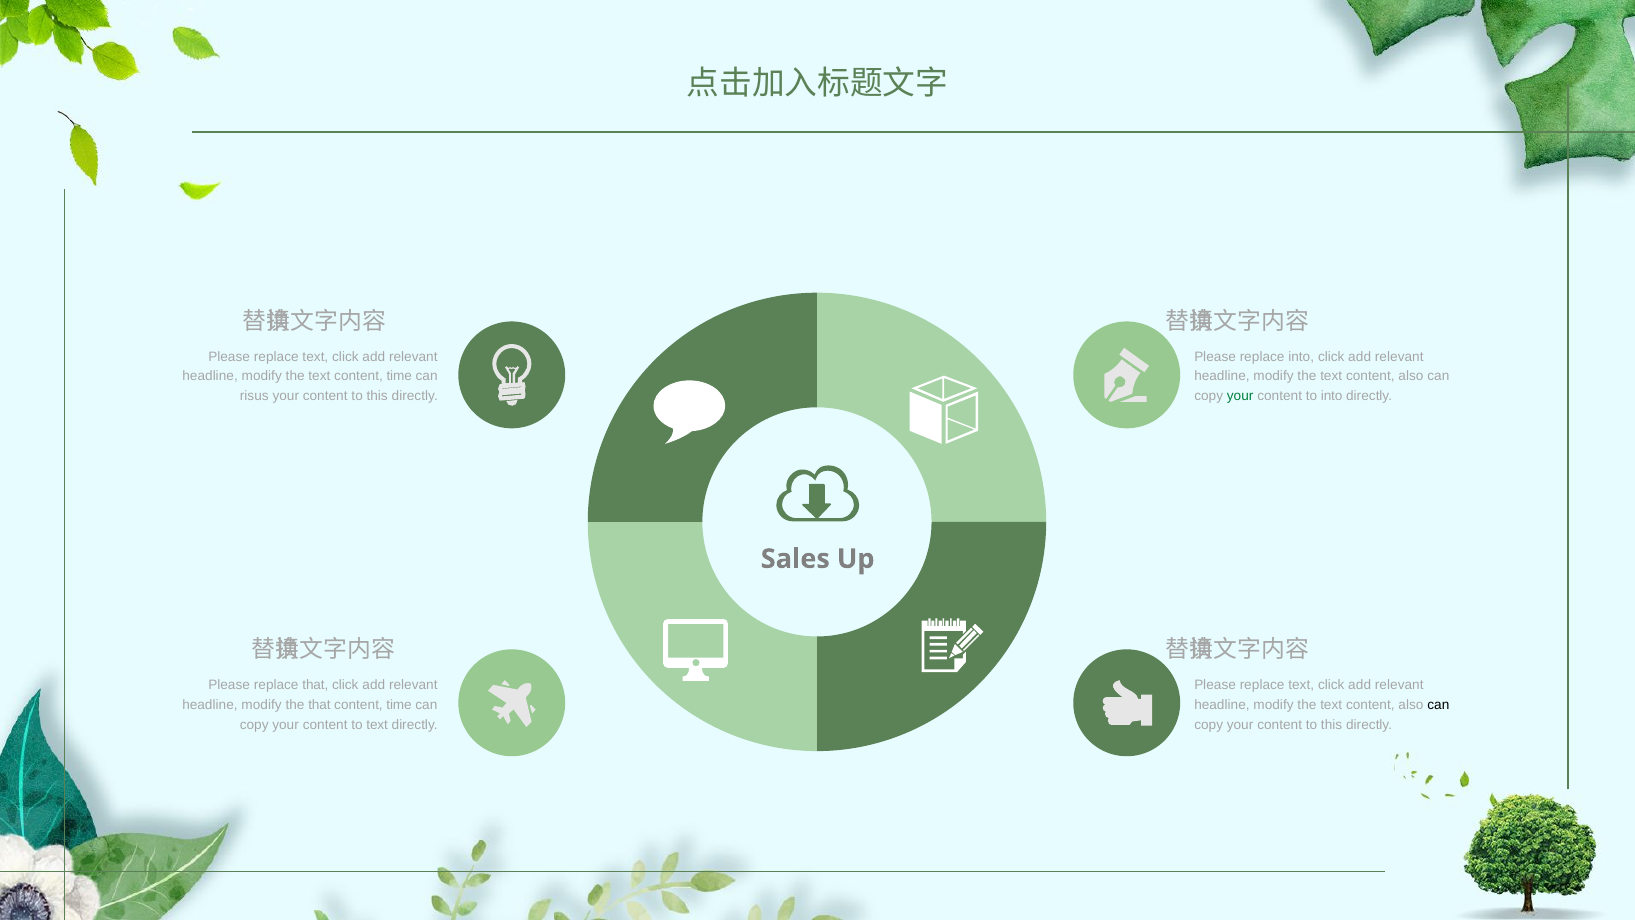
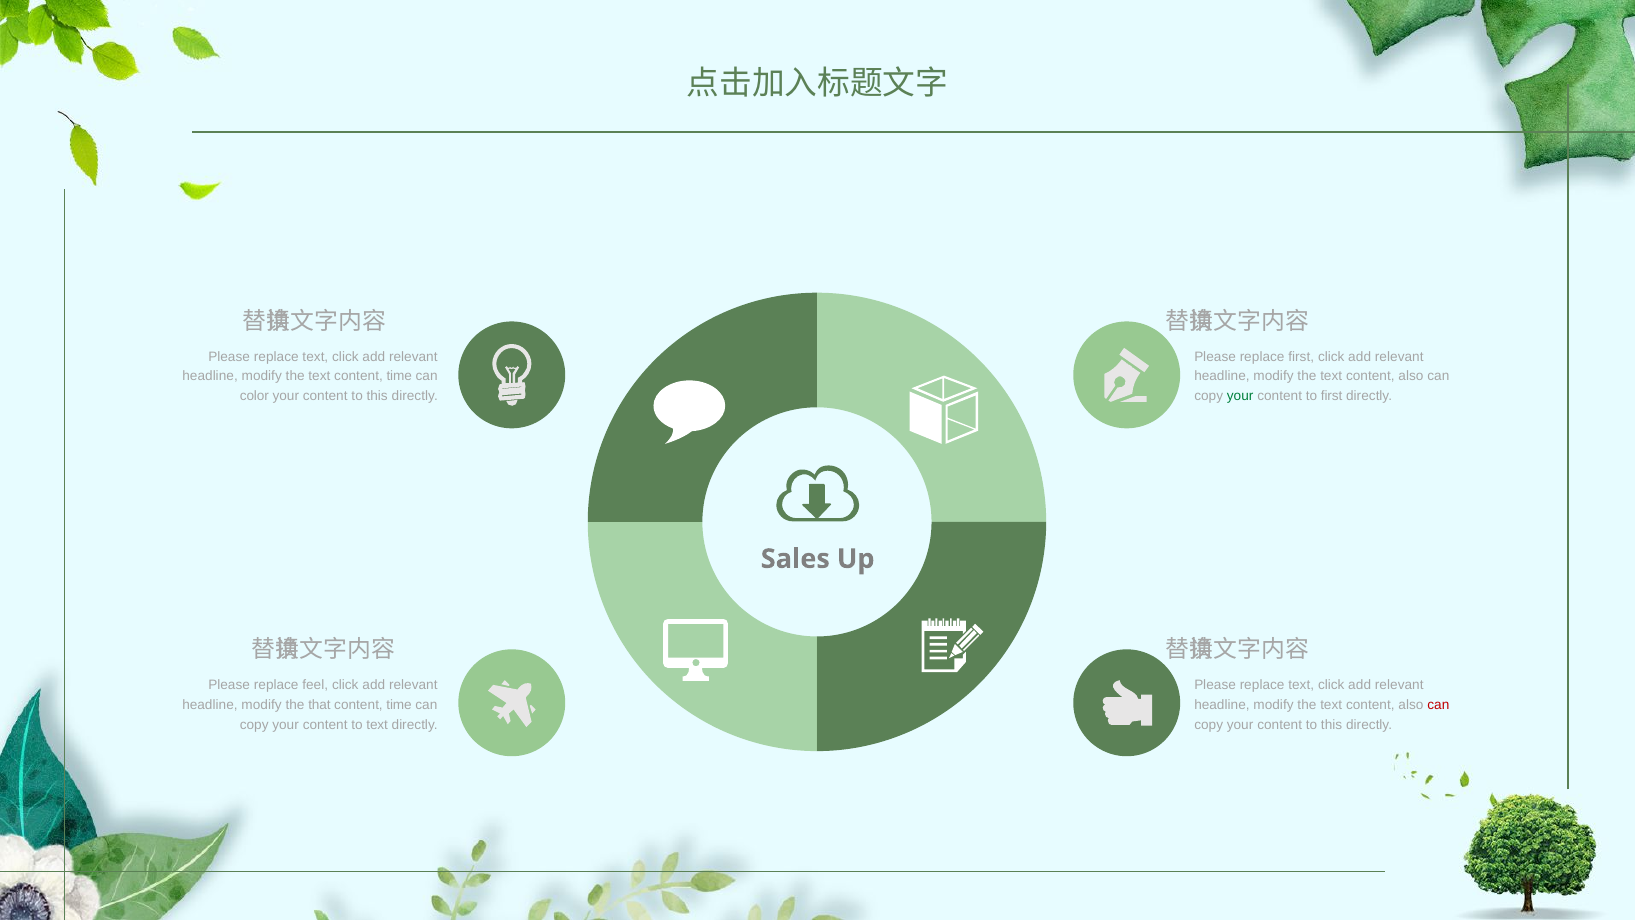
replace into: into -> first (1301, 357)
risus: risus -> color (254, 396)
to into: into -> first (1332, 396)
replace that: that -> feel (315, 685)
can colour: black -> red (1438, 705)
